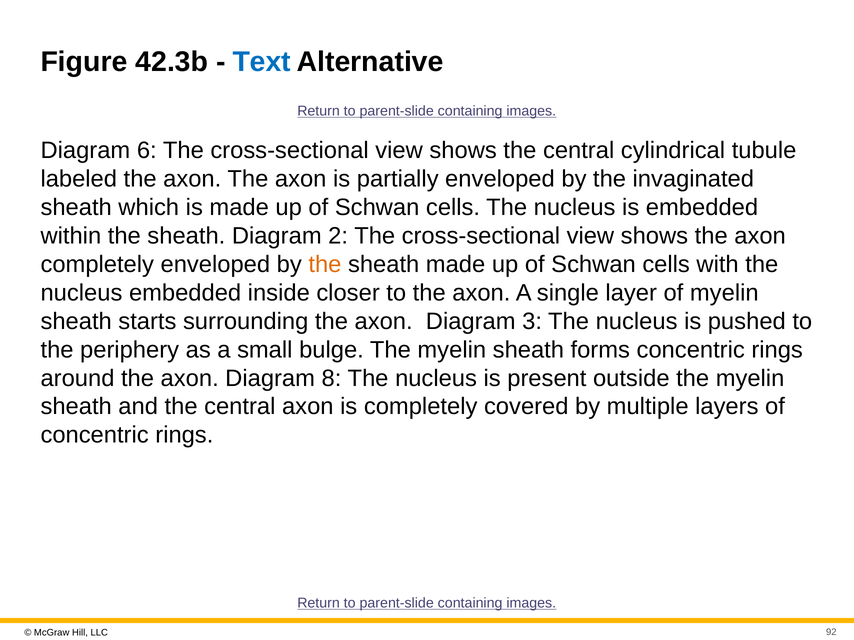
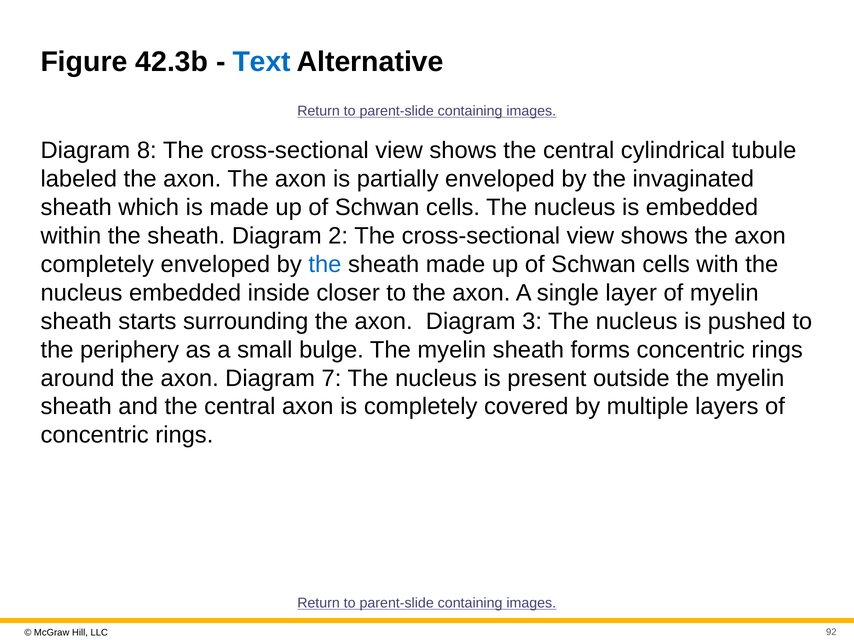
6: 6 -> 8 (147, 151)
the colour: orange -> blue (325, 265)
8: 8 -> 7 (332, 378)
